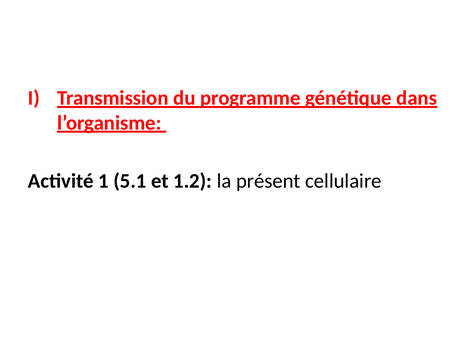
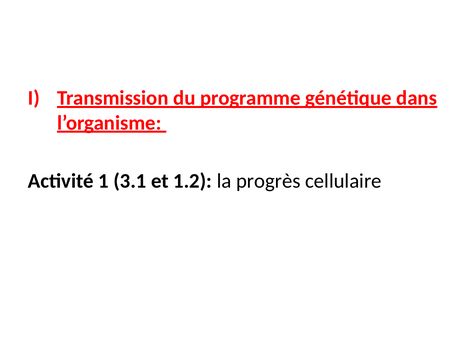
5.1: 5.1 -> 3.1 (130, 181)
présent: présent -> progrès (268, 181)
